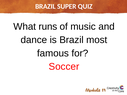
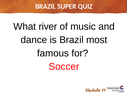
runs: runs -> river (48, 27)
